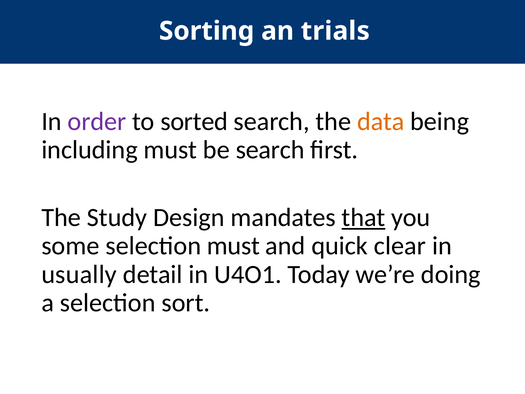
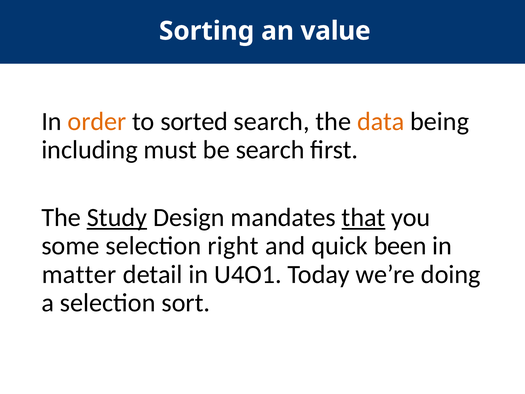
trials: trials -> value (336, 31)
order colour: purple -> orange (97, 121)
Study underline: none -> present (117, 217)
selection must: must -> right (233, 246)
clear: clear -> been (400, 246)
usually: usually -> matter (79, 274)
